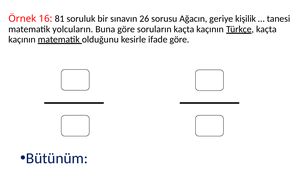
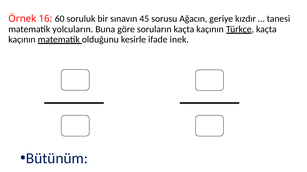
81: 81 -> 60 (60, 19)
26: 26 -> 45 (144, 19)
kişilik: kişilik -> kızdır (246, 19)
ifade göre: göre -> inek (179, 40)
